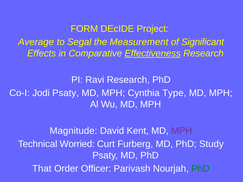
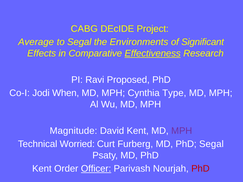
FORM: FORM -> CABG (84, 29)
Measurement: Measurement -> Environments (139, 42)
Ravi Research: Research -> Proposed (128, 80)
Jodi Psaty: Psaty -> When (66, 93)
PhD Study: Study -> Segal (211, 144)
That: That -> Kent (42, 169)
Officer underline: none -> present (96, 169)
PhD colour: green -> red (200, 169)
